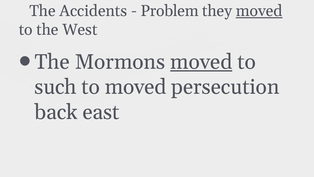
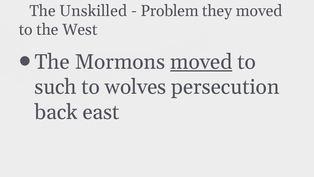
Accidents: Accidents -> Unskilled (93, 11)
moved underline: present -> none (259, 11)
to moved: moved -> wolves (136, 87)
